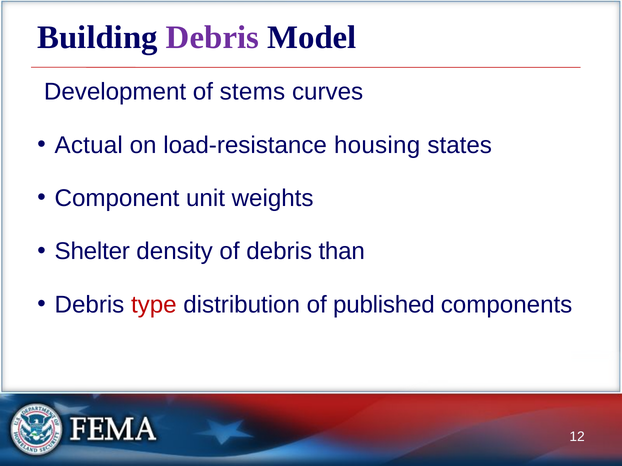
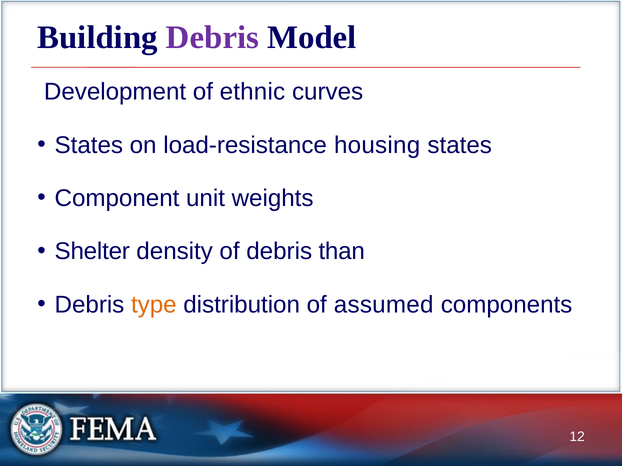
stems: stems -> ethnic (252, 92)
Actual: Actual -> States (89, 145)
type colour: red -> orange (154, 305)
published: published -> assumed (384, 305)
